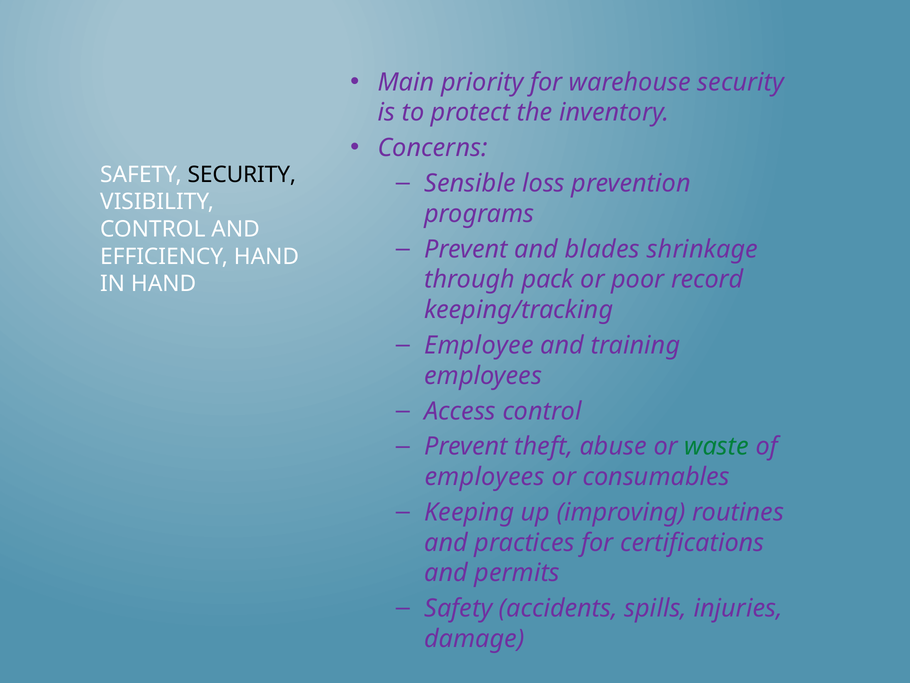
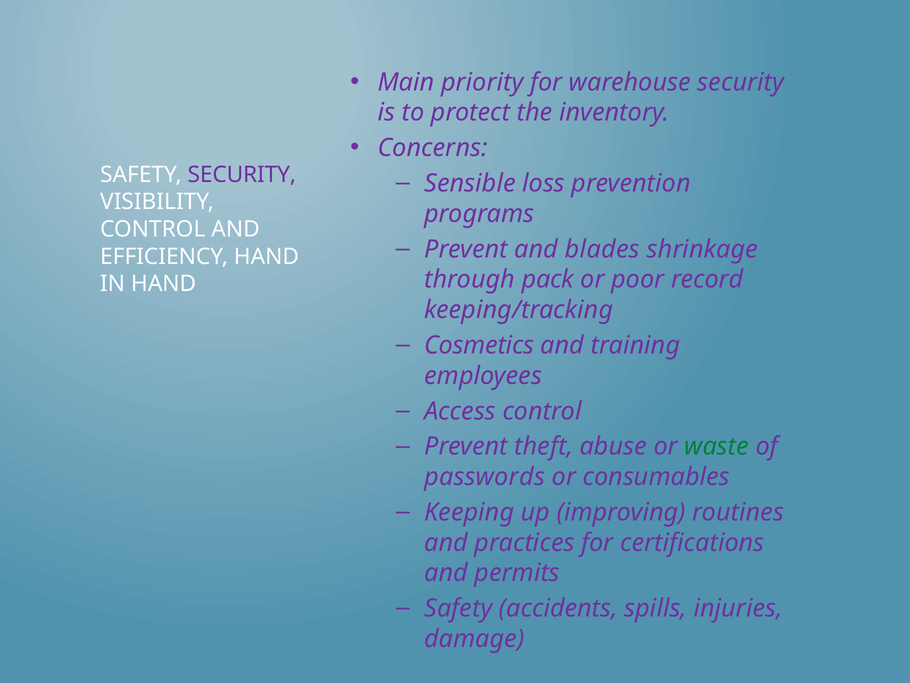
SECURITY colour: black -> purple (242, 174)
Employee: Employee -> Cosmetics (479, 345)
employees: employees -> passwords (485, 477)
